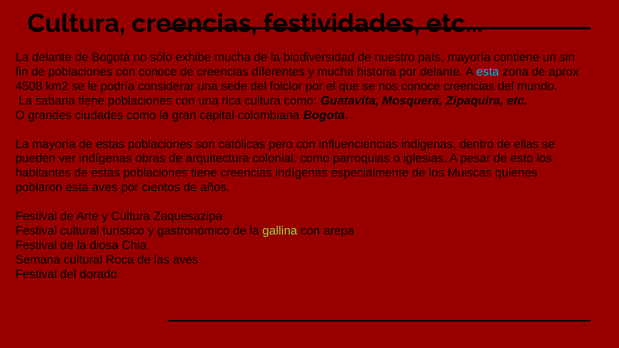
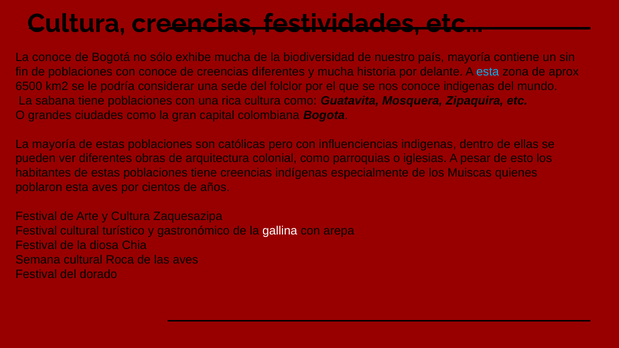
La delante: delante -> conoce (52, 57)
4508: 4508 -> 6500 (29, 86)
conoce creencias: creencias -> indigenas (469, 86)
ver indígenas: indígenas -> diferentes (105, 159)
gallina colour: light green -> white (280, 231)
